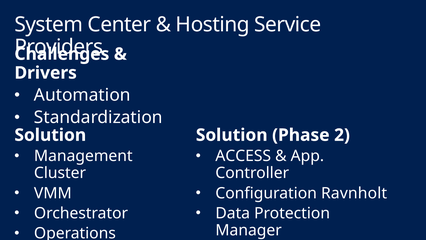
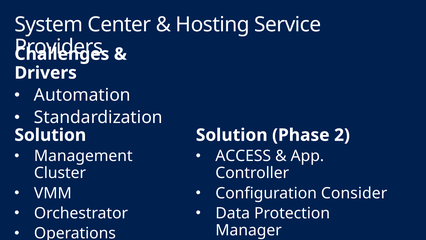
Ravnholt: Ravnholt -> Consider (354, 193)
